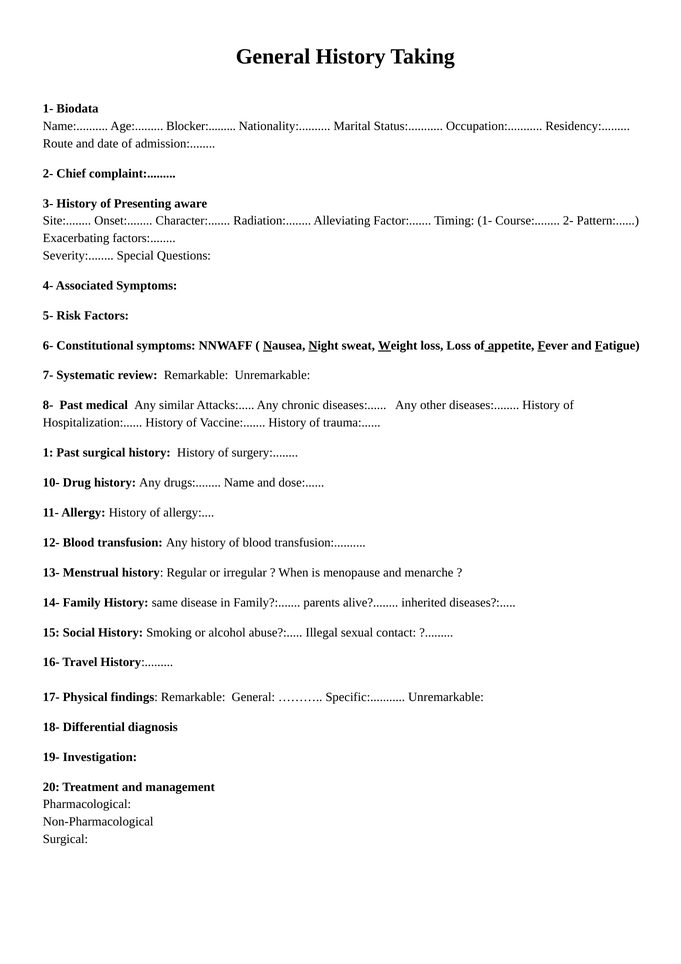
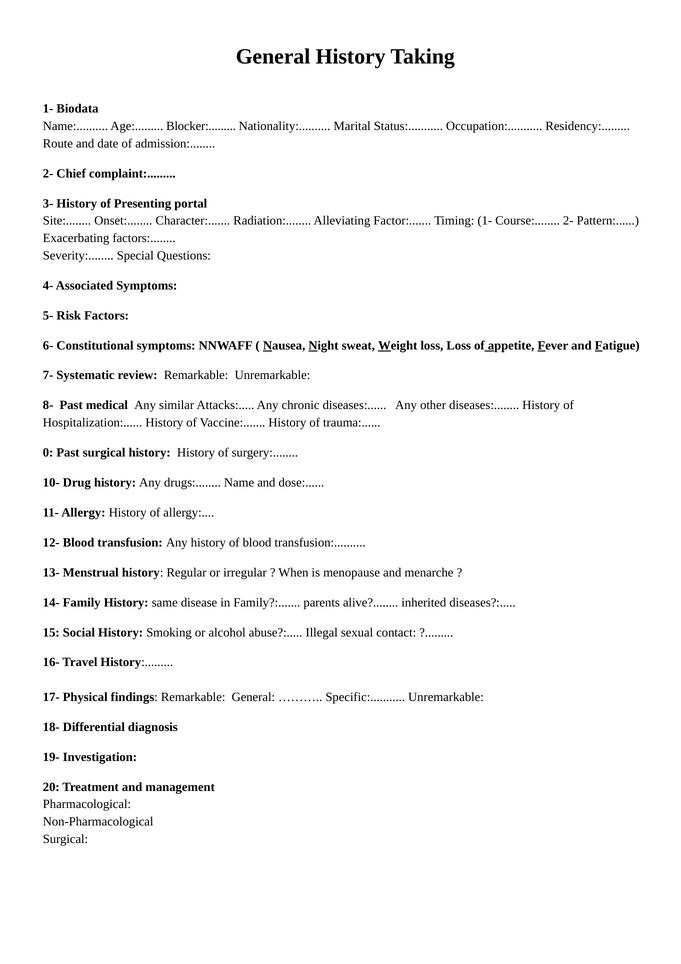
aware: aware -> portal (191, 203)
1: 1 -> 0 (48, 452)
